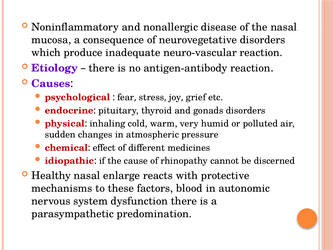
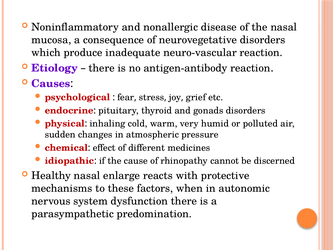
blood: blood -> when (189, 188)
